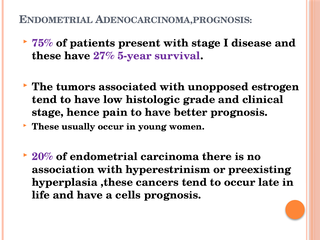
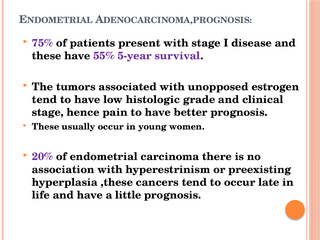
27%: 27% -> 55% (104, 56)
cells: cells -> little (128, 195)
